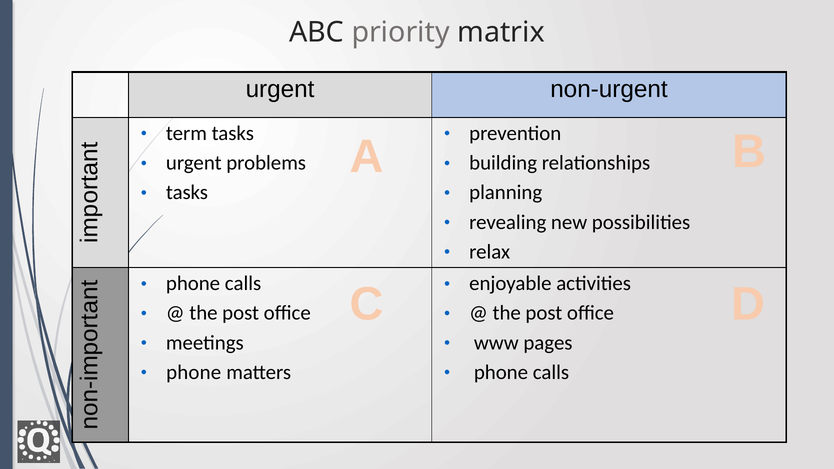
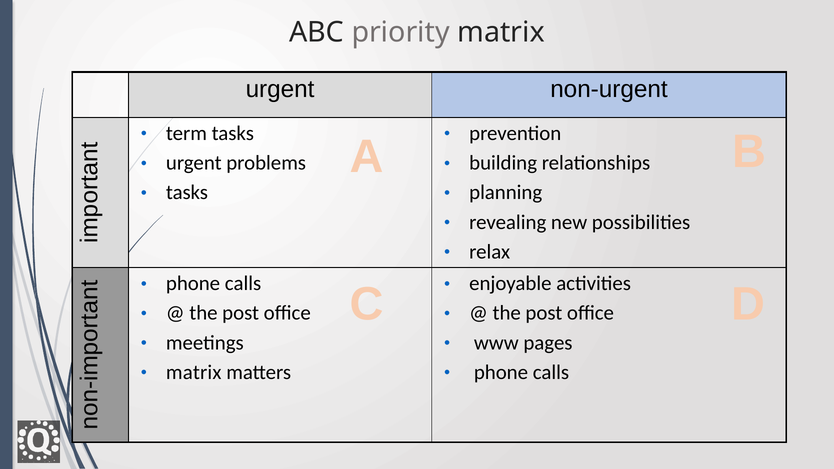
phone: phone -> matrix (194, 372)
